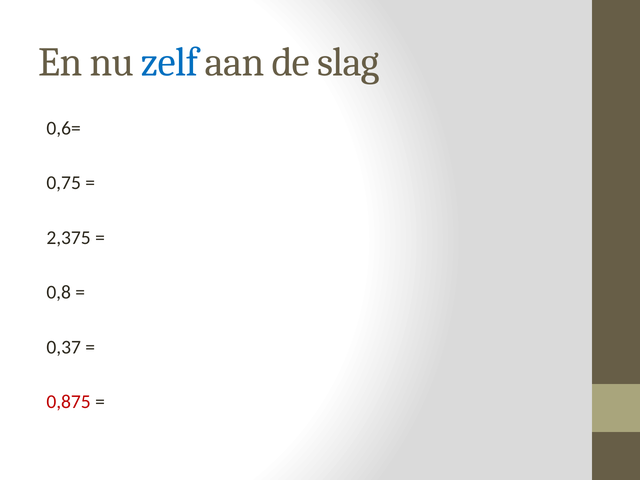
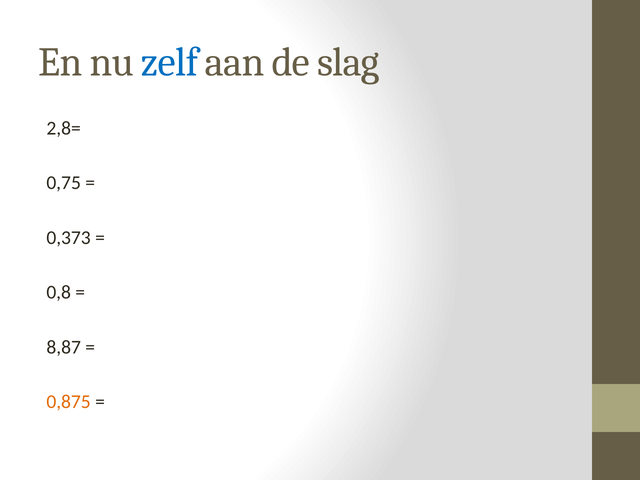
0,6=: 0,6= -> 2,8= (64, 128)
2,375: 2,375 -> 0,373 (69, 238)
0,37: 0,37 -> 8,87 (64, 347)
0,875 colour: red -> orange (69, 402)
